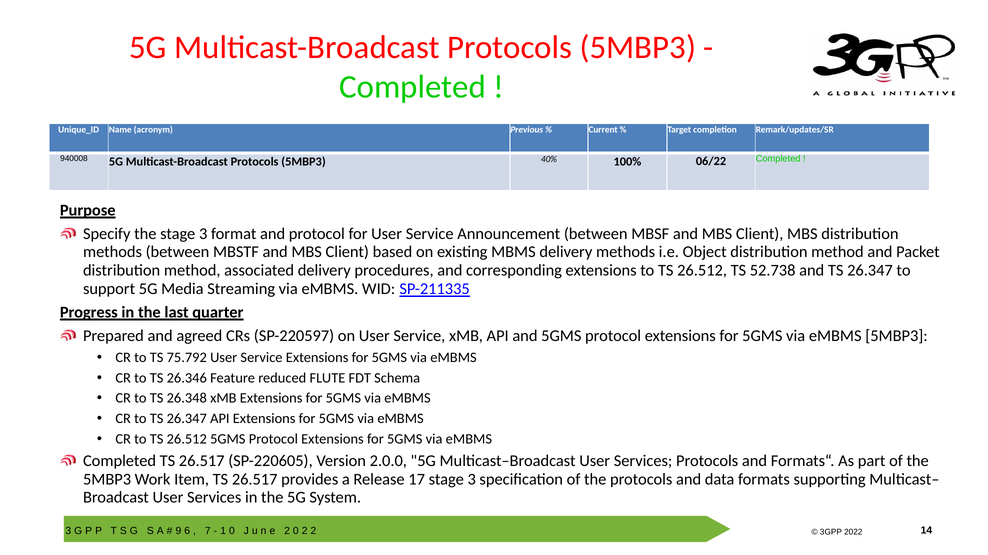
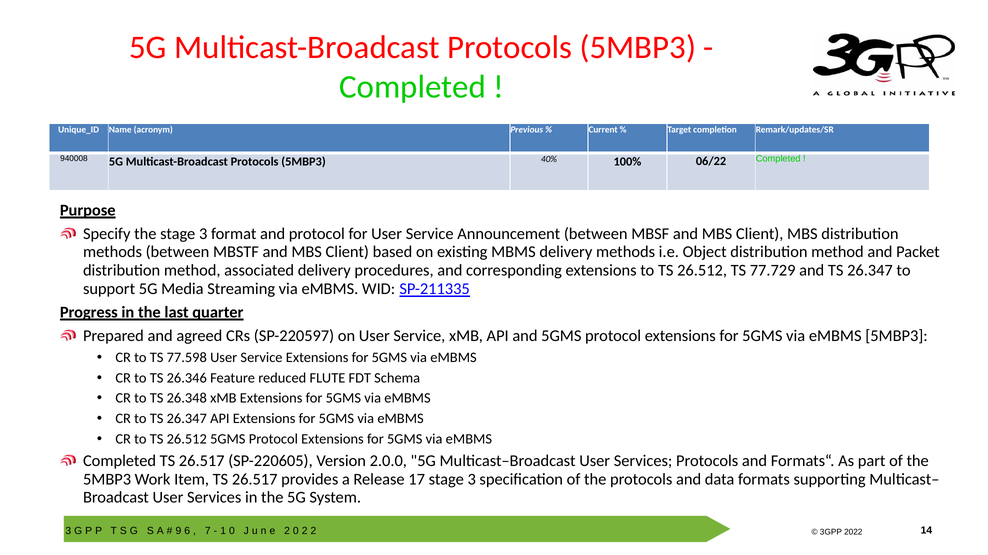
52.738: 52.738 -> 77.729 (773, 271)
75.792: 75.792 -> 77.598 (187, 358)
